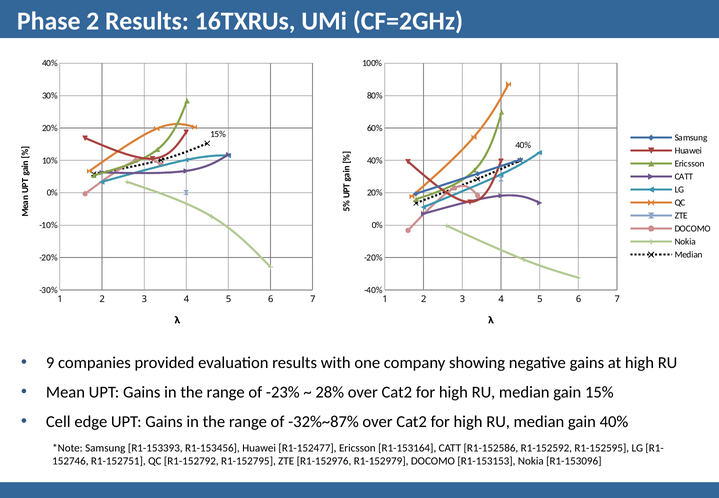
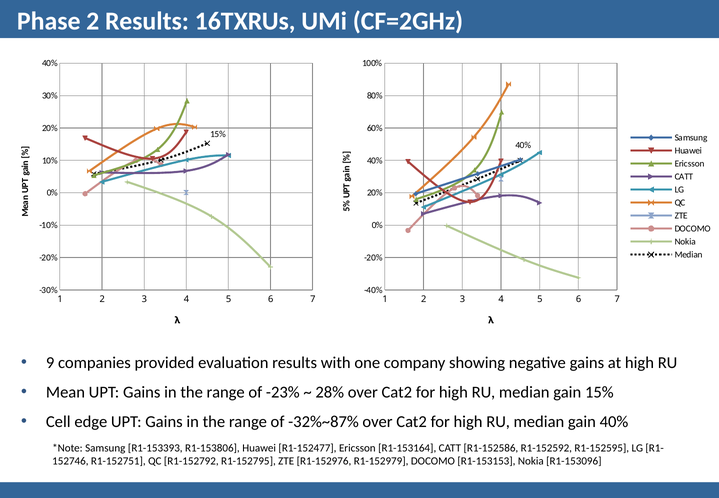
R1-153456: R1-153456 -> R1-153806 (212, 448)
